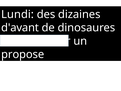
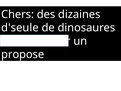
Lundi: Lundi -> Chers (18, 14)
d'avant: d'avant -> d'seule (20, 28)
